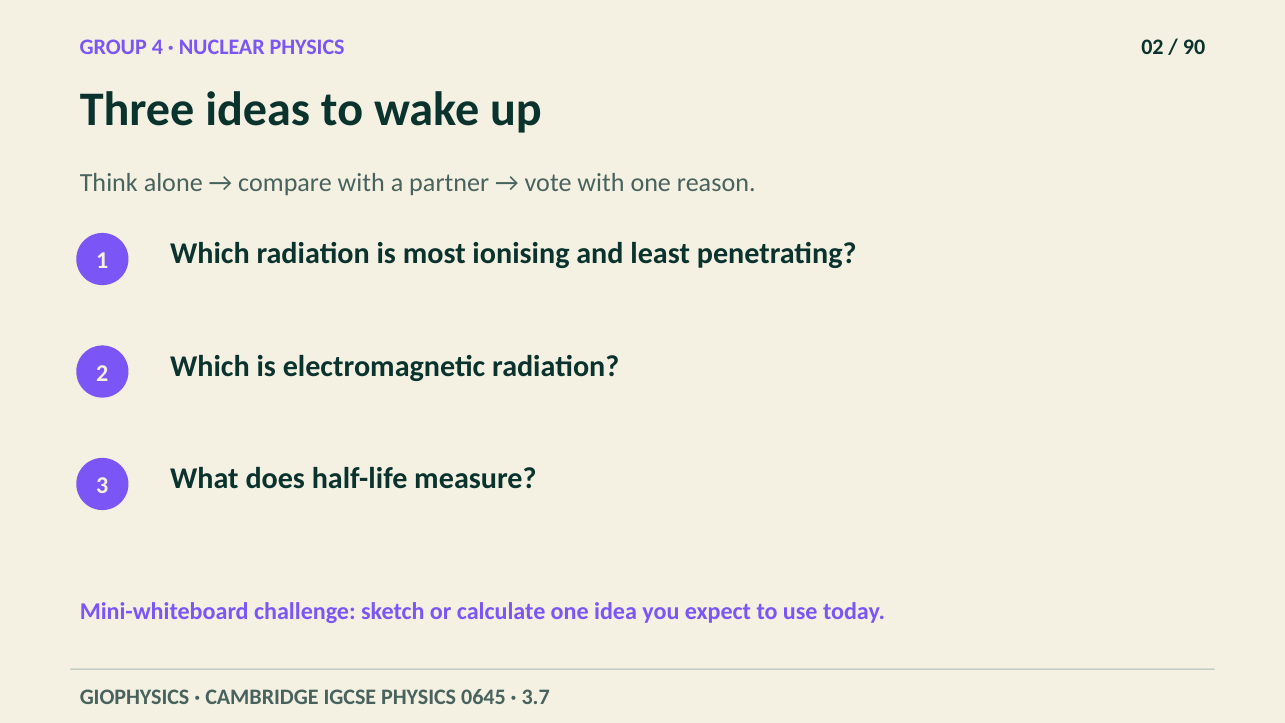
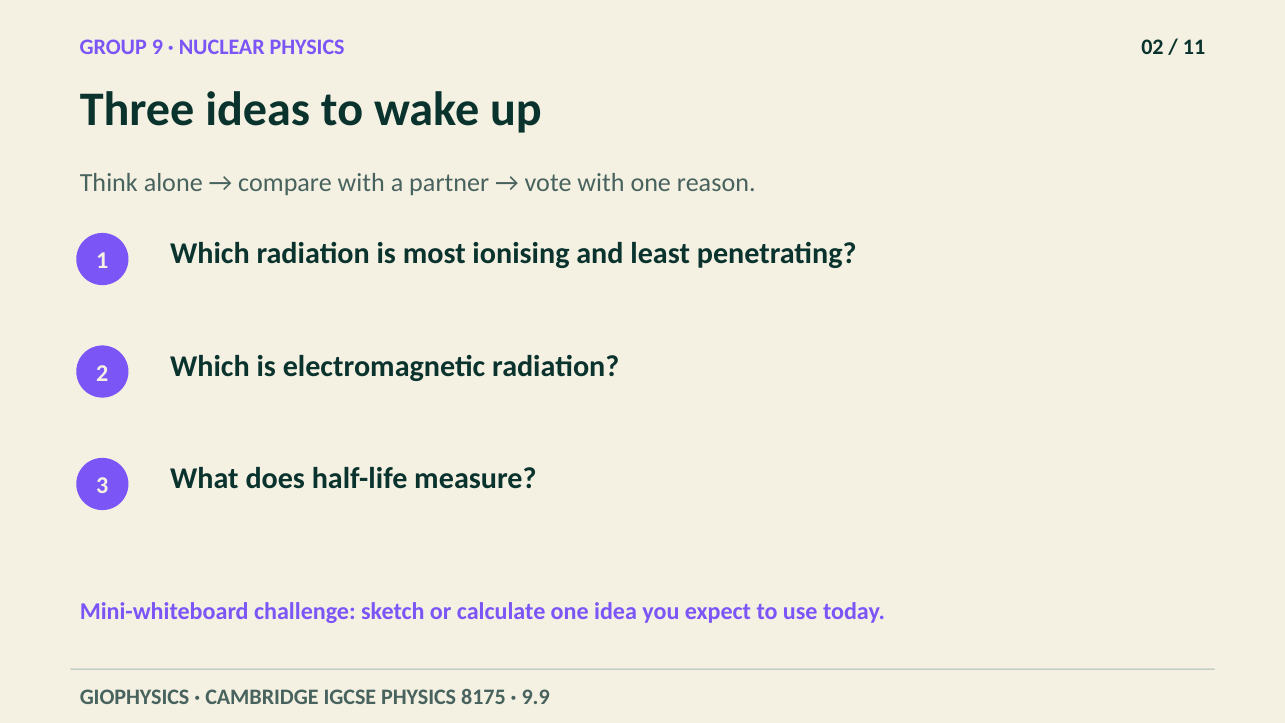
4: 4 -> 9 (157, 48)
90: 90 -> 11 (1194, 48)
0645: 0645 -> 8175 (483, 697)
3.7: 3.7 -> 9.9 (536, 697)
